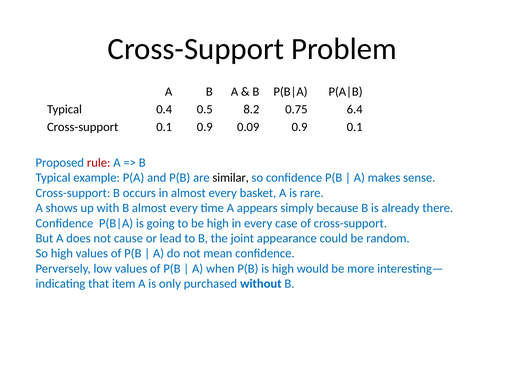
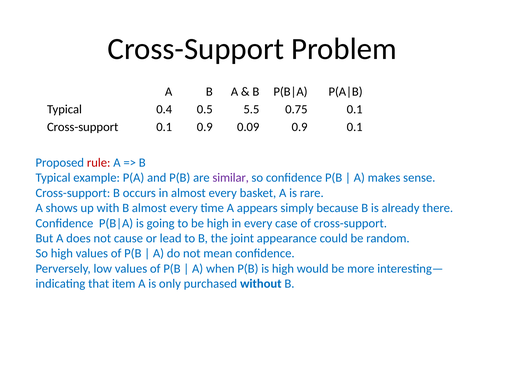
8.2: 8.2 -> 5.5 (251, 109)
0.75 6.4: 6.4 -> 0.1 (355, 109)
similar colour: black -> purple (231, 178)
